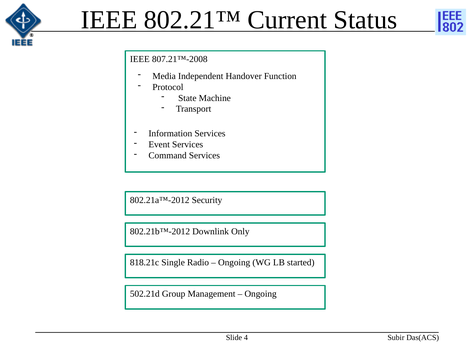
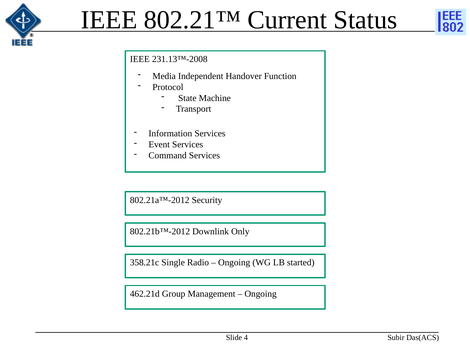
807.21™-2008: 807.21™-2008 -> 231.13™-2008 (180, 59)
818.21c: 818.21c -> 358.21c (145, 263)
502.21d: 502.21d -> 462.21d (145, 294)
